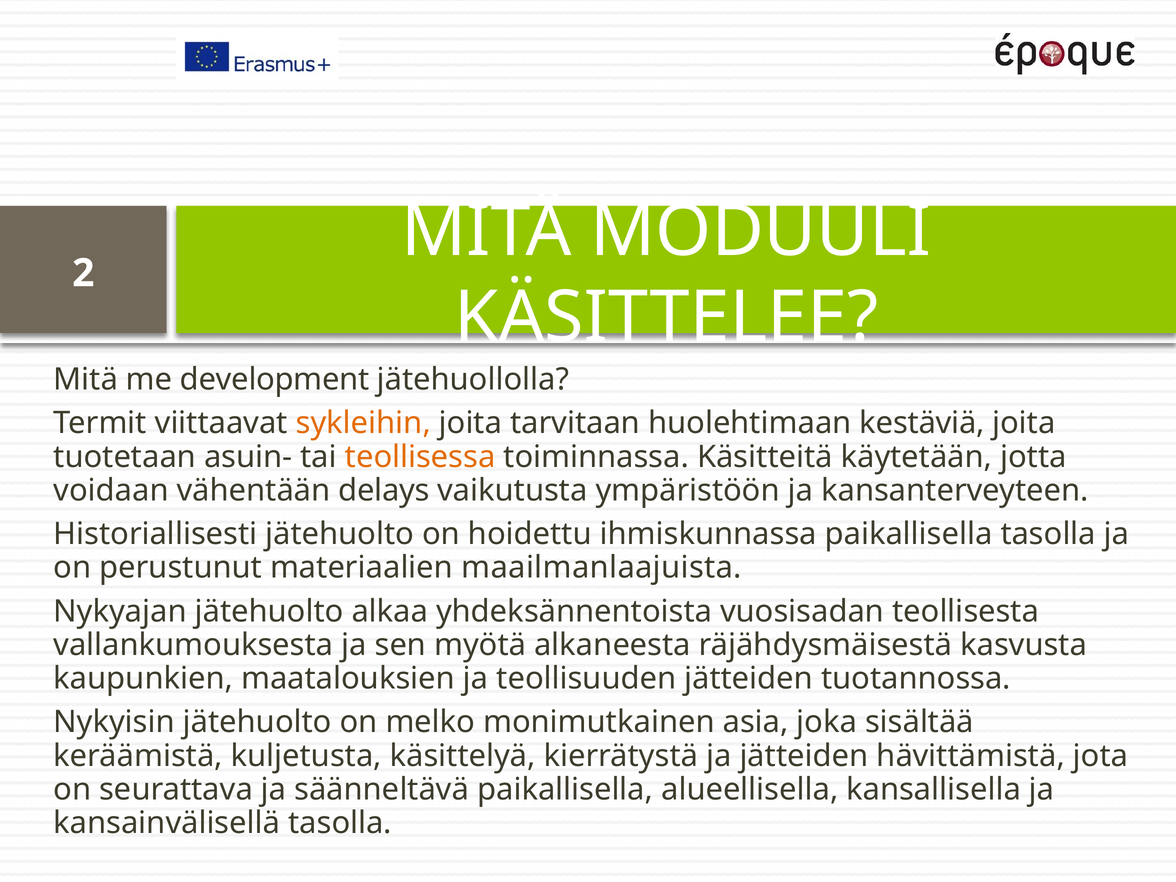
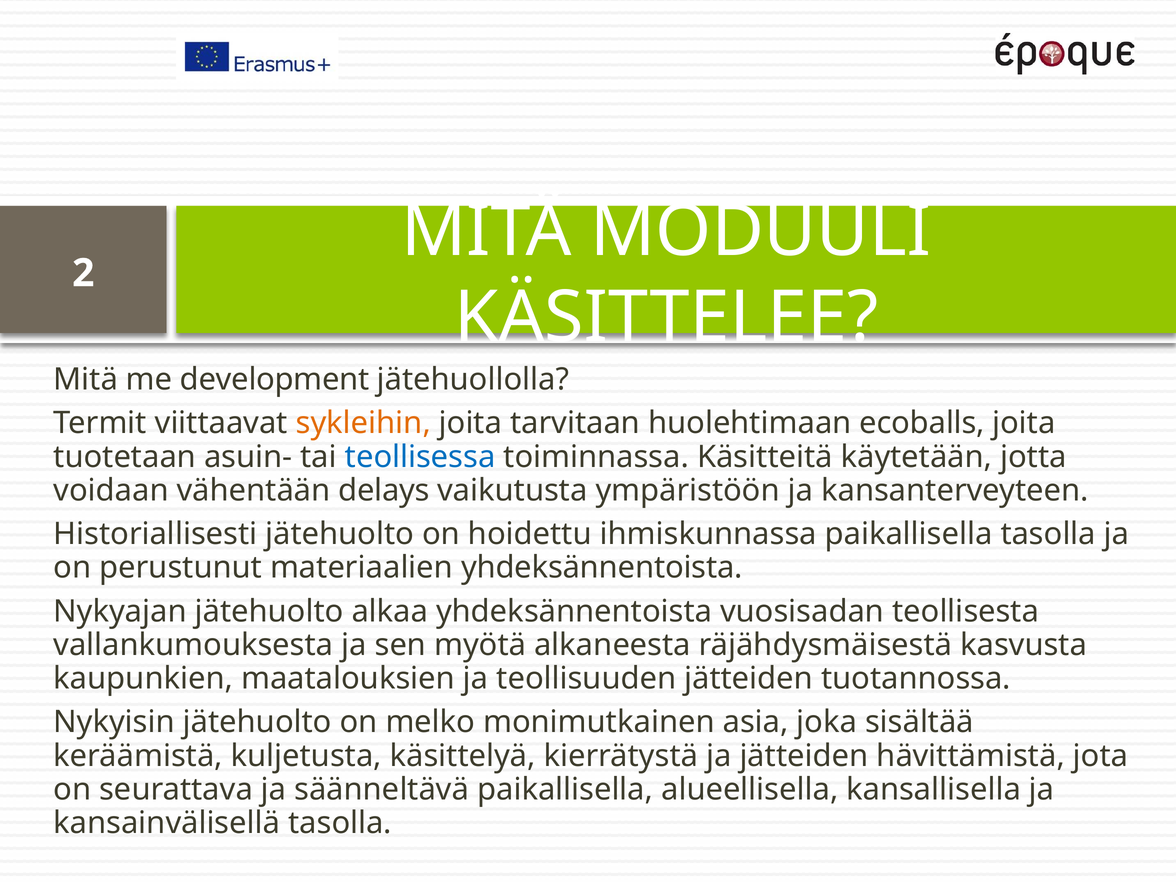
kestäviä: kestäviä -> ecoballs (922, 423)
teollisessa colour: orange -> blue (420, 457)
materiaalien maailmanlaajuista: maailmanlaajuista -> yhdeksännentoista (602, 568)
